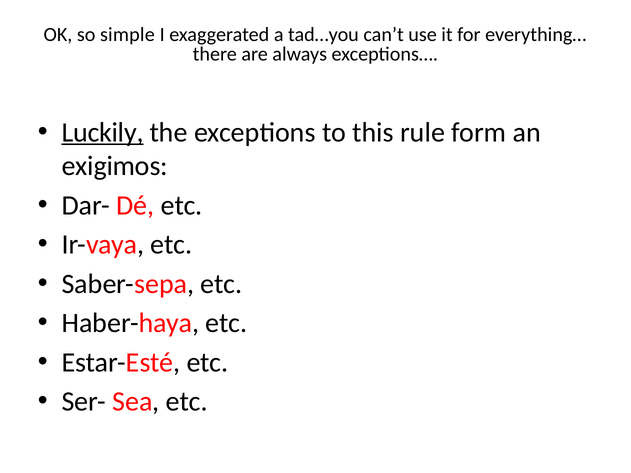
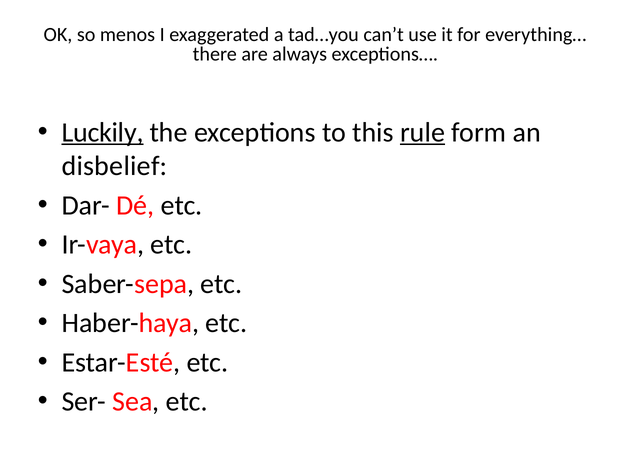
simple: simple -> menos (127, 35)
rule underline: none -> present (423, 132)
exigimos: exigimos -> disbelief (114, 166)
